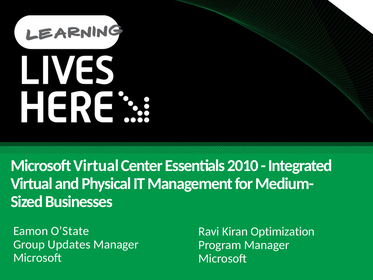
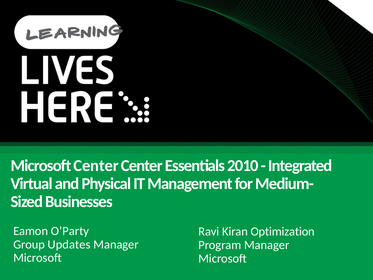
Microsoft Virtual: Virtual -> Center (96, 166)
O’State: O’State -> O’Party (70, 231)
